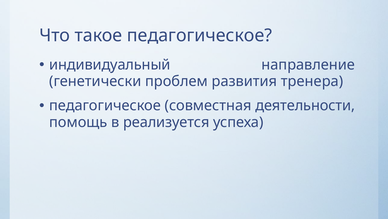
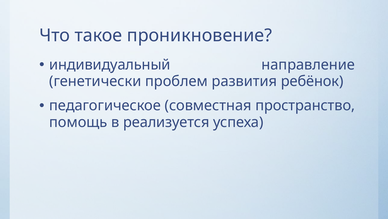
такое педагогическое: педагогическое -> проникновение (199, 35)
тренера: тренера -> ребёнок (312, 81)
деятельности: деятельности -> пространство (305, 105)
